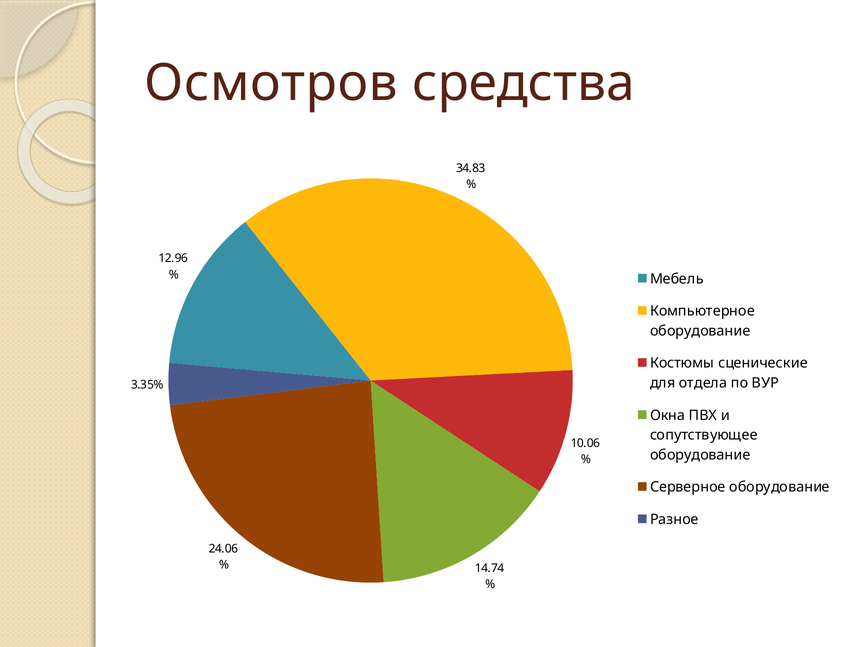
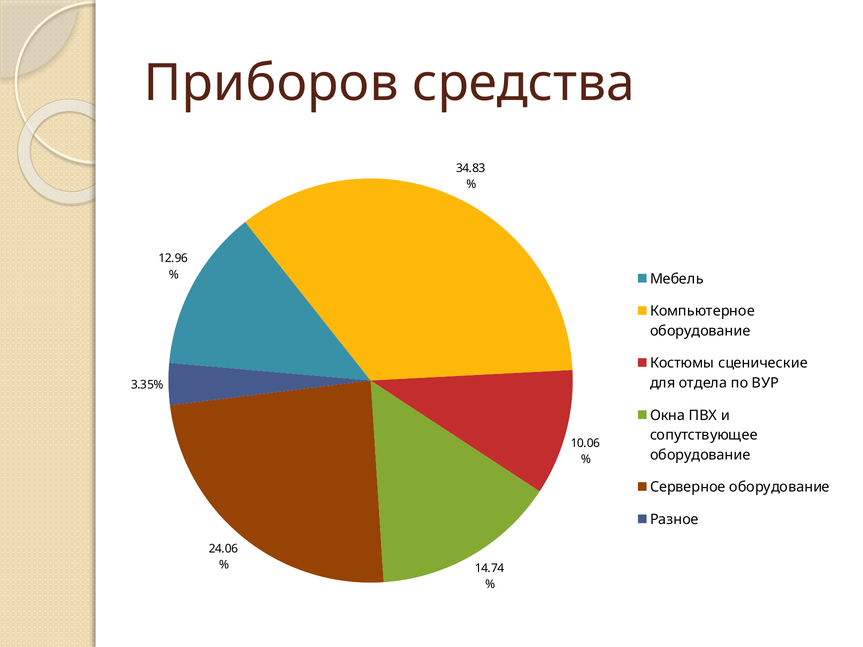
Осмотров: Осмотров -> Приборов (271, 83)
